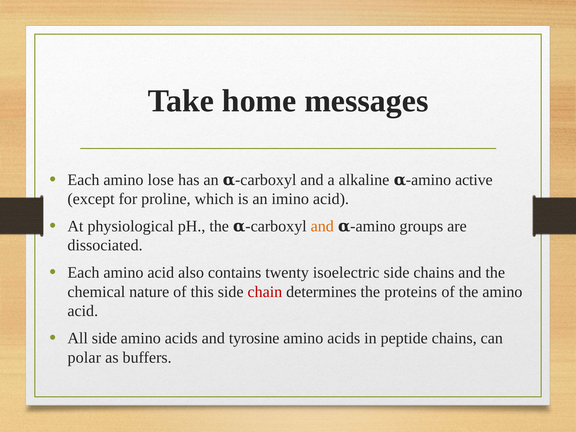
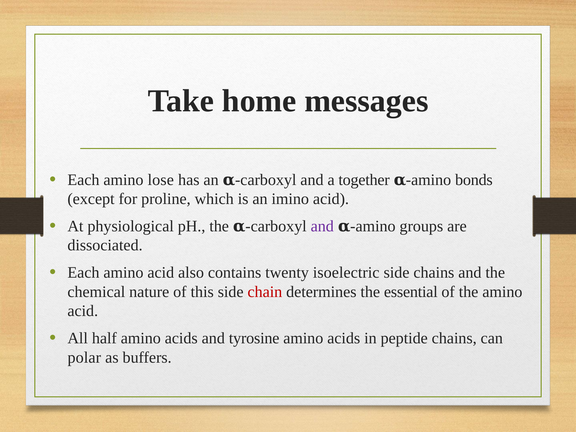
alkaline: alkaline -> together (364, 180)
active: active -> bonds (474, 180)
and colour: orange -> purple (322, 226)
proteins: proteins -> essential (411, 292)
All side: side -> half (104, 338)
